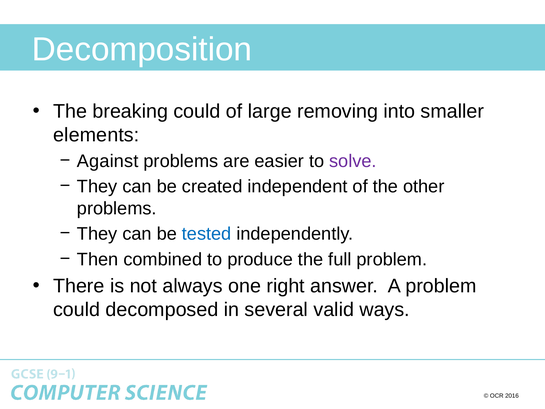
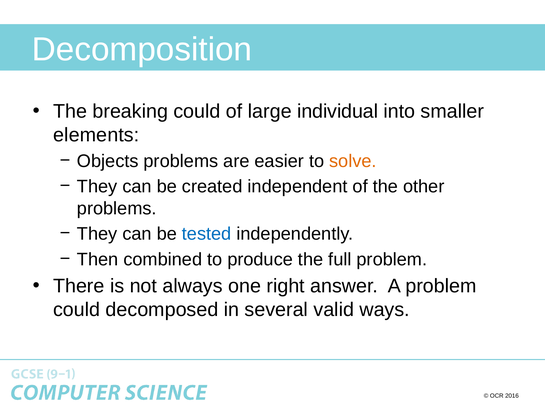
removing: removing -> individual (338, 111)
Against: Against -> Objects (108, 161)
solve colour: purple -> orange (353, 161)
